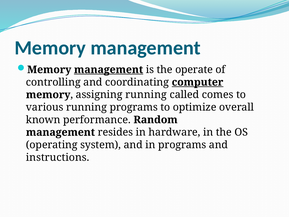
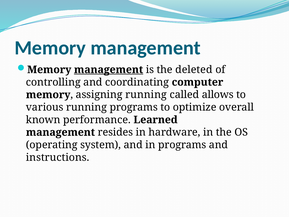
operate: operate -> deleted (194, 70)
computer underline: present -> none (198, 82)
comes: comes -> allows (218, 95)
Random: Random -> Learned (156, 120)
